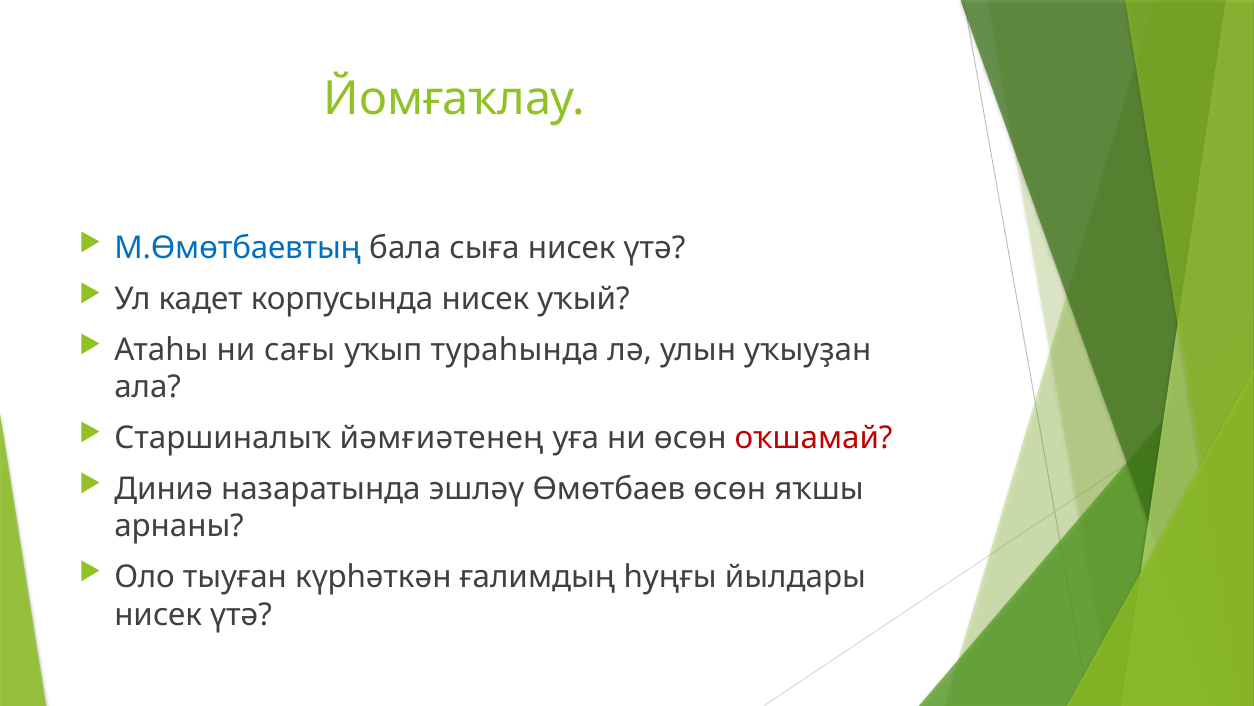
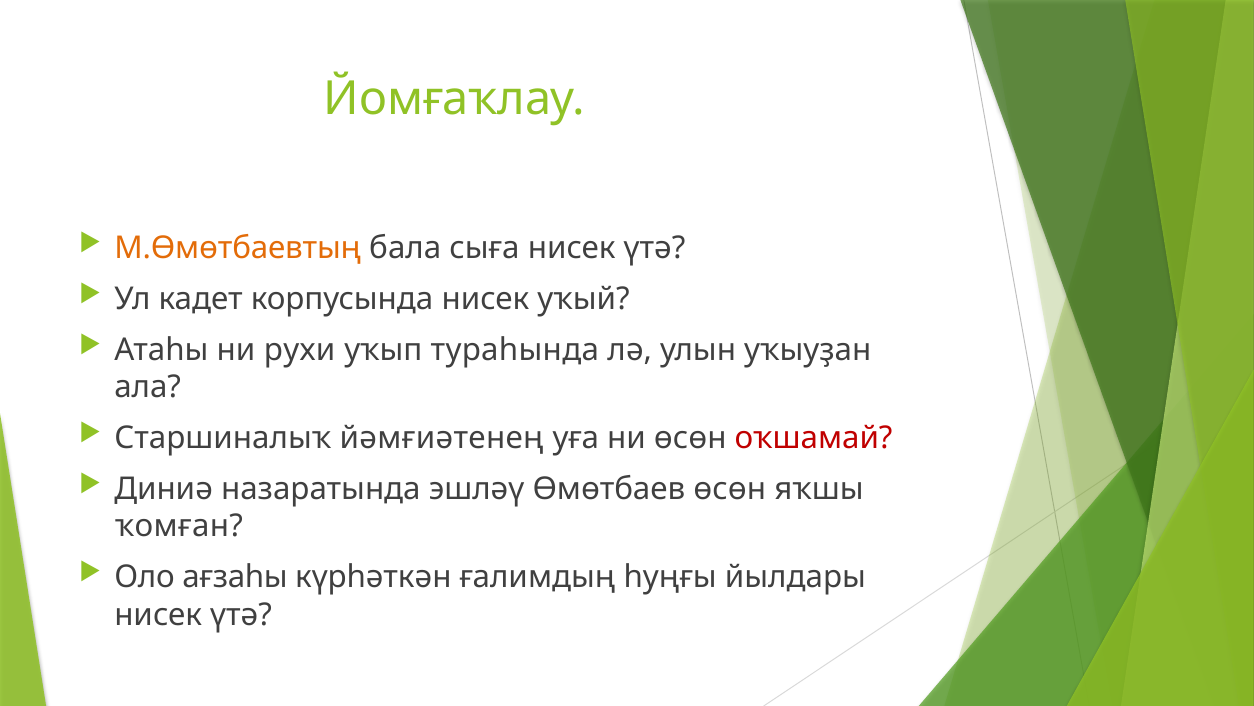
М.Өмөтбаевтың colour: blue -> orange (238, 248)
сағы: сағы -> рухи (300, 349)
арнаны: арнаны -> ҡомған (179, 526)
тыуған: тыуған -> ағзаһы (235, 577)
